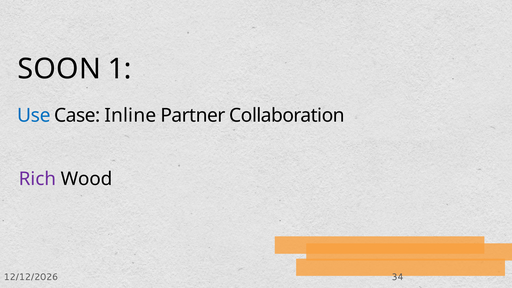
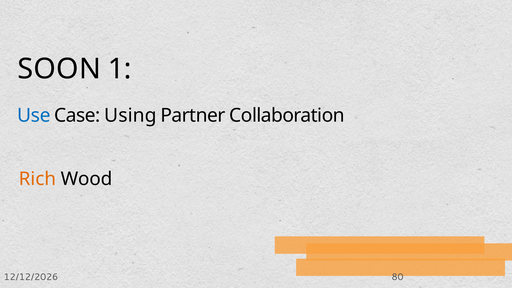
Inline: Inline -> Using (130, 116)
Rich colour: purple -> orange (37, 179)
34: 34 -> 80 (398, 277)
